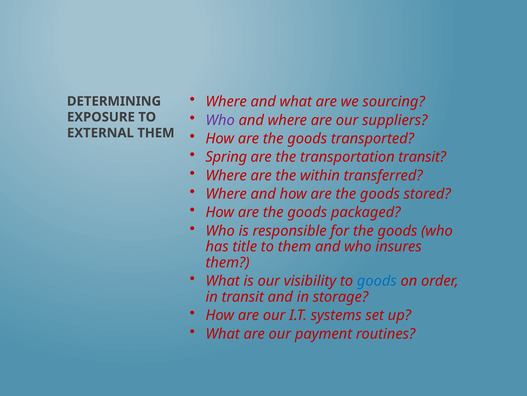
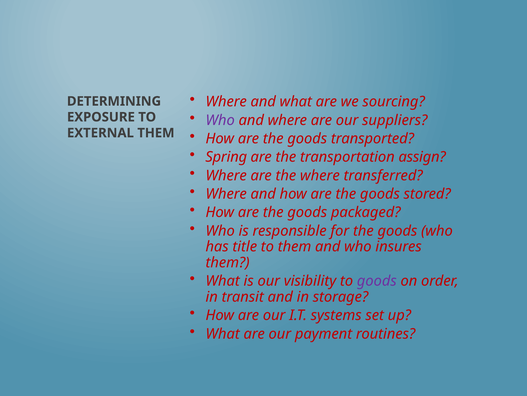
transportation transit: transit -> assign (422, 157)
the within: within -> where (320, 175)
goods colour: blue -> purple (377, 281)
